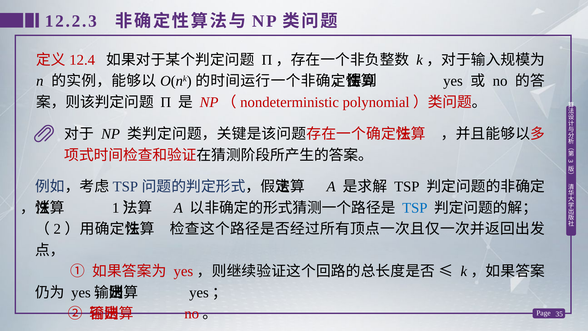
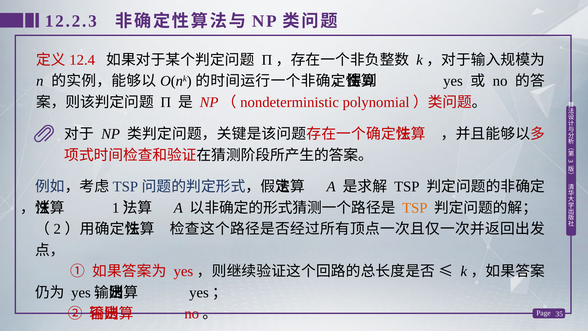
TSP colour: blue -> orange (415, 208)
